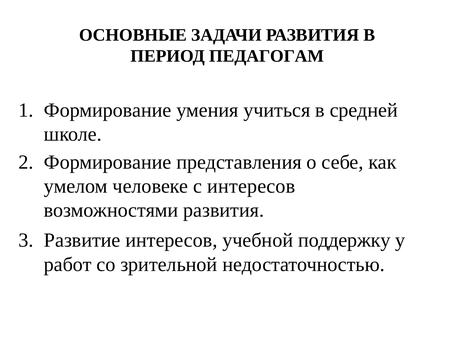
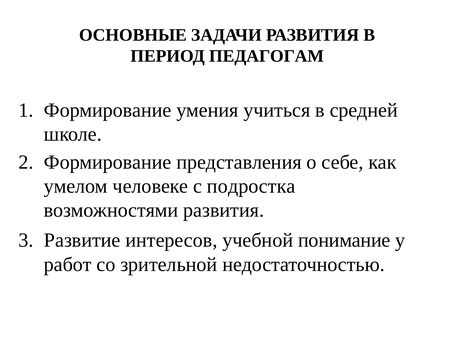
с интересов: интересов -> подростка (251, 186)
поддержку: поддержку -> понимание (344, 241)
